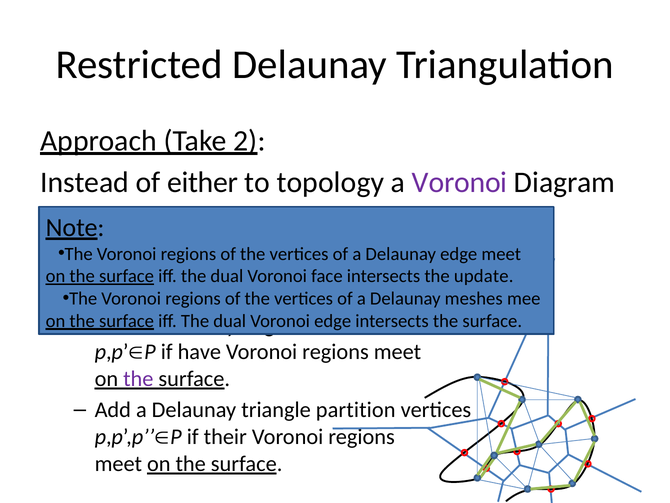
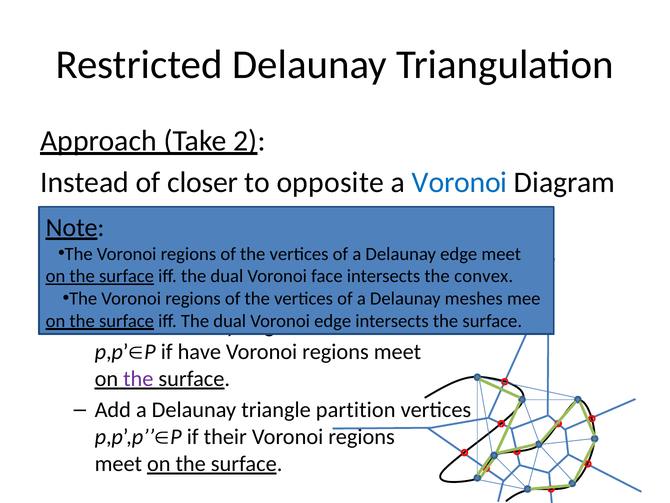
either: either -> closer (203, 182)
topology: topology -> opposite (330, 182)
Voronoi colour: purple -> blue (460, 182)
update: update -> convex (484, 276)
